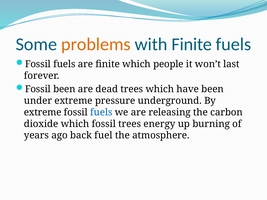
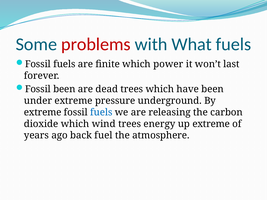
problems colour: orange -> red (96, 44)
with Finite: Finite -> What (192, 44)
people: people -> power (168, 64)
which fossil: fossil -> wind (104, 124)
up burning: burning -> extreme (211, 124)
